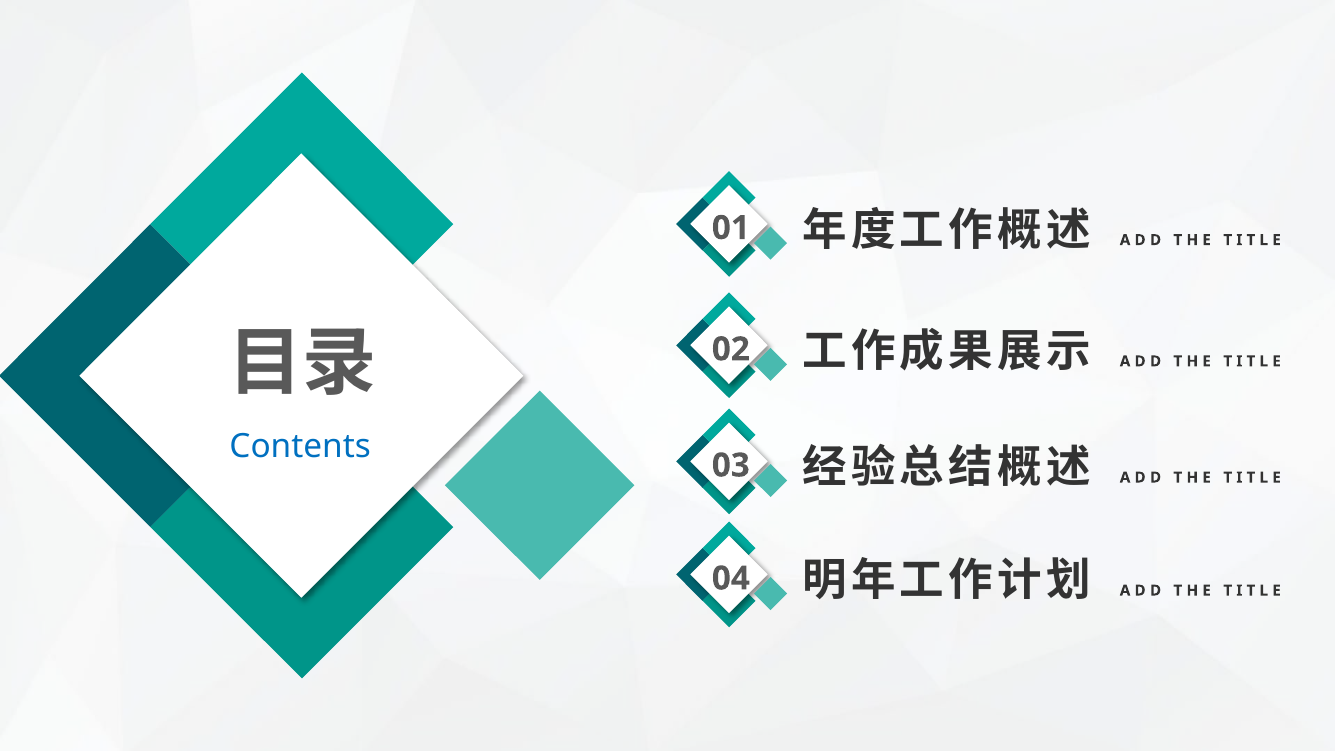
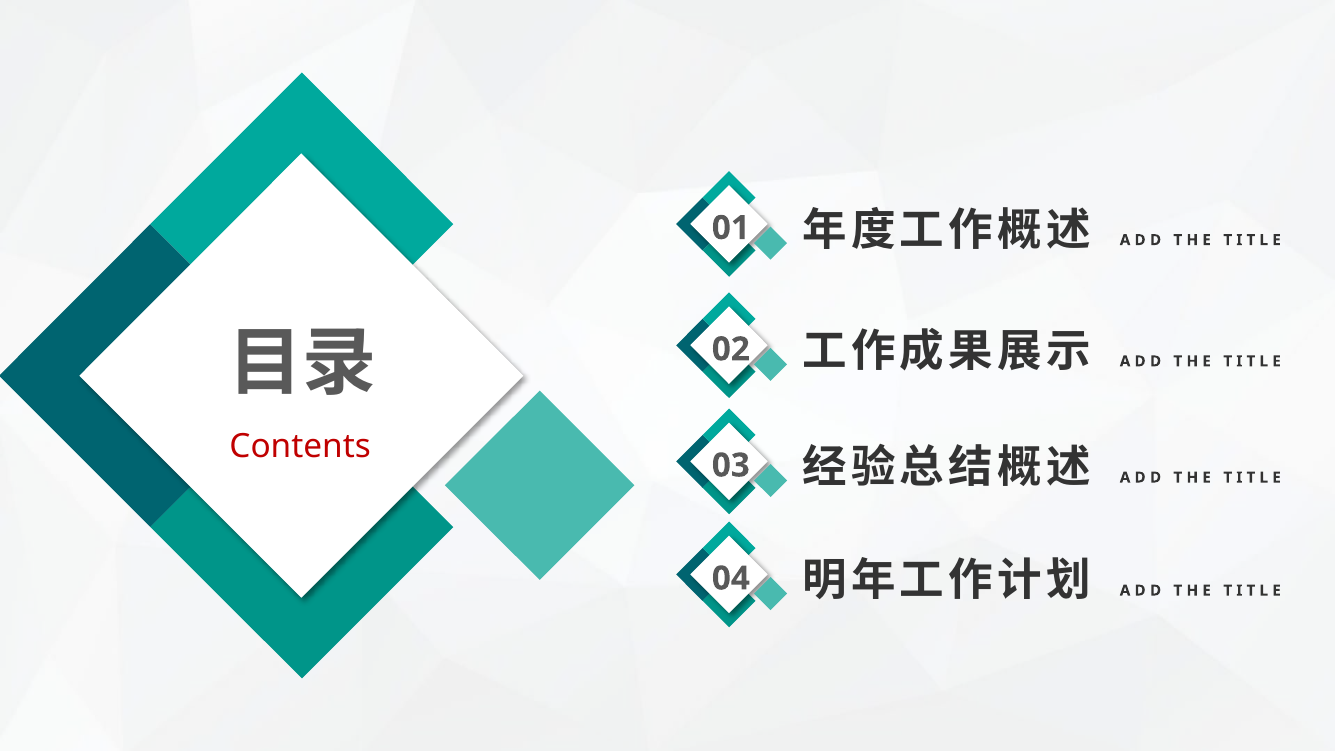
Contents colour: blue -> red (300, 446)
